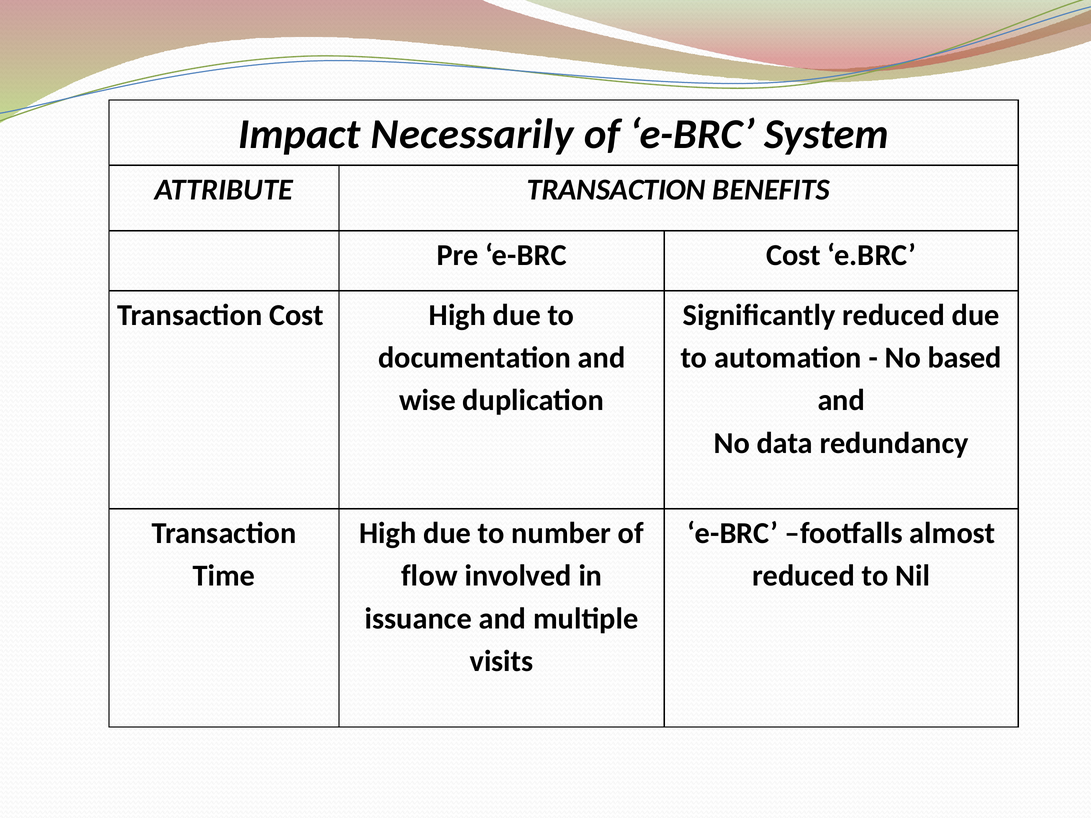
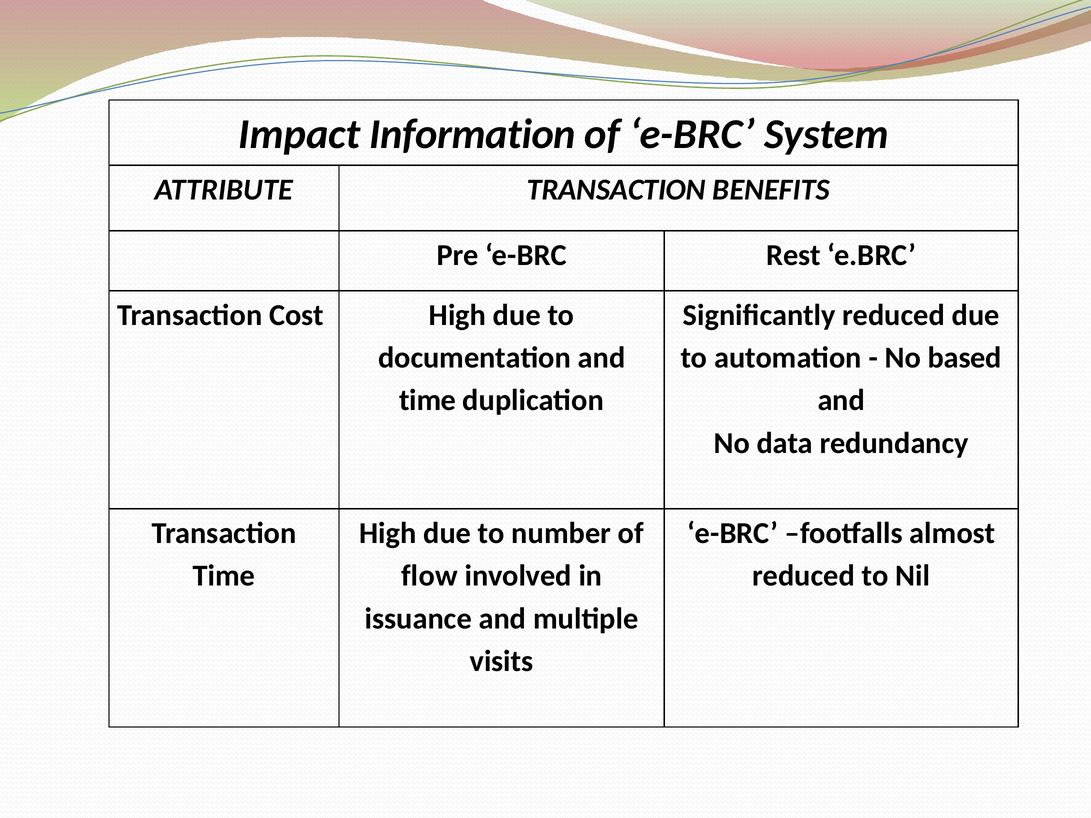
Necessarily: Necessarily -> Information (473, 134)
e-BRC Cost: Cost -> Rest (794, 255)
wise: wise -> time (428, 401)
